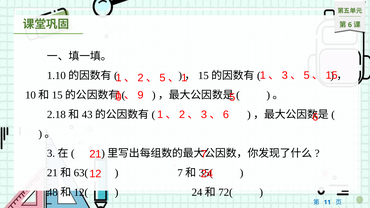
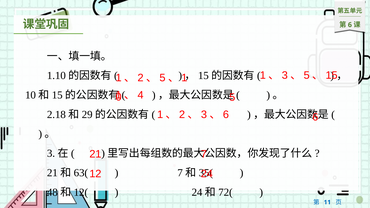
9: 9 -> 4 (141, 95)
43: 43 -> 29 (87, 115)
